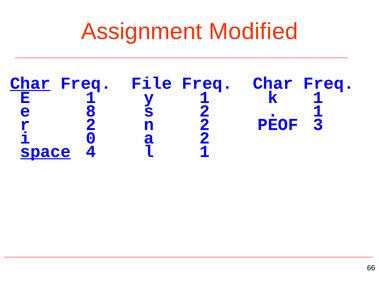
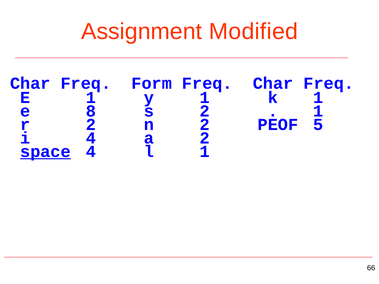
Char underline: present -> none (30, 83)
File: File -> Form (152, 83)
3: 3 -> 5 (318, 125)
i 0: 0 -> 4 (91, 138)
